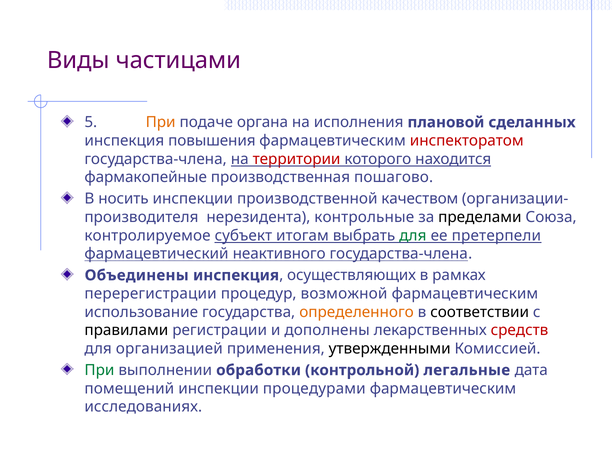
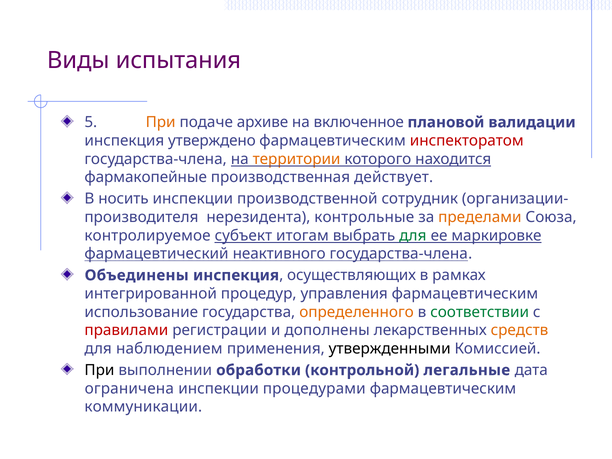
частицами: частицами -> испытания (178, 60)
органа: органа -> архиве (263, 122)
исполнения: исполнения -> включенное (359, 122)
сделанных: сделанных -> валидации (532, 122)
повышения: повышения -> утверждено (212, 141)
территории colour: red -> orange (297, 159)
пошагово: пошагово -> действует (394, 177)
качеством: качеством -> сотрудник (420, 199)
пределами colour: black -> orange (480, 217)
претерпели: претерпели -> маркировке (496, 236)
перерегистрации: перерегистрации -> интегрированной (151, 294)
возможной: возможной -> управления (344, 294)
соответствии colour: black -> green (480, 312)
правилами colour: black -> red (126, 330)
средств colour: red -> orange (520, 330)
организацией: организацией -> наблюдением (169, 349)
При colour: green -> black (99, 370)
помещений: помещений -> ограничена (129, 389)
исследованиях: исследованиях -> коммуникации (143, 407)
